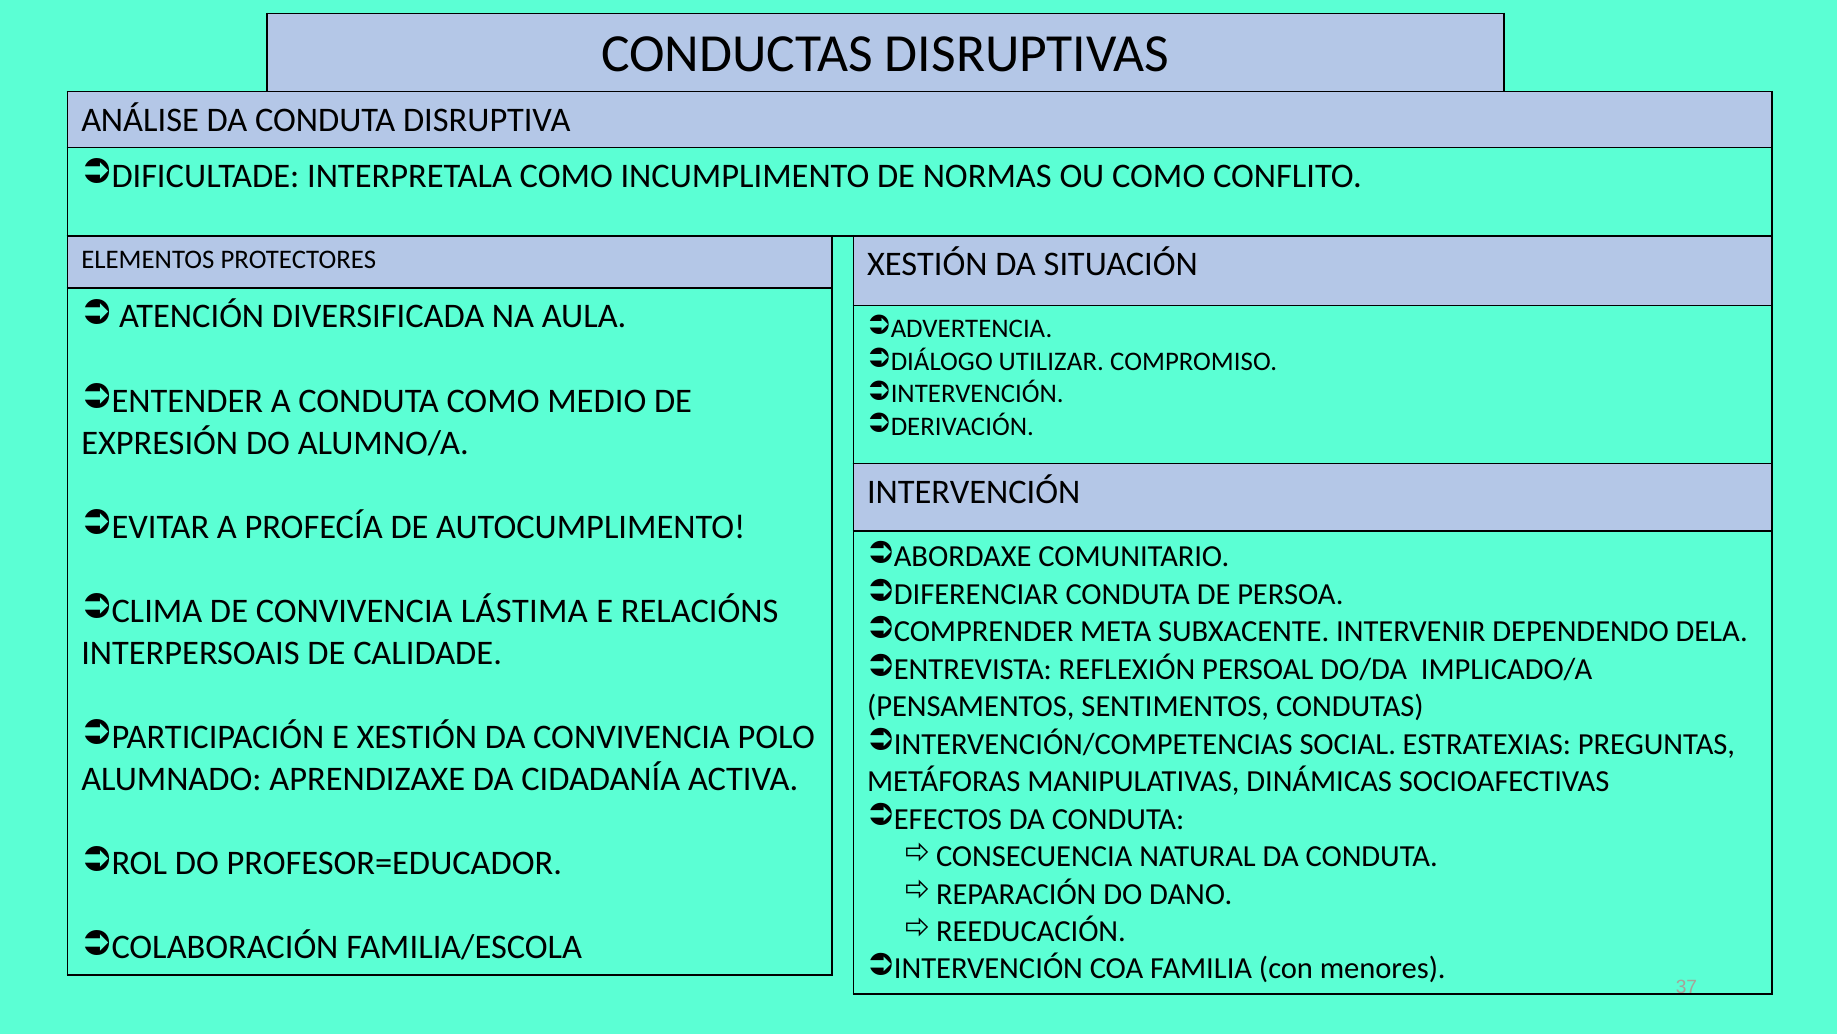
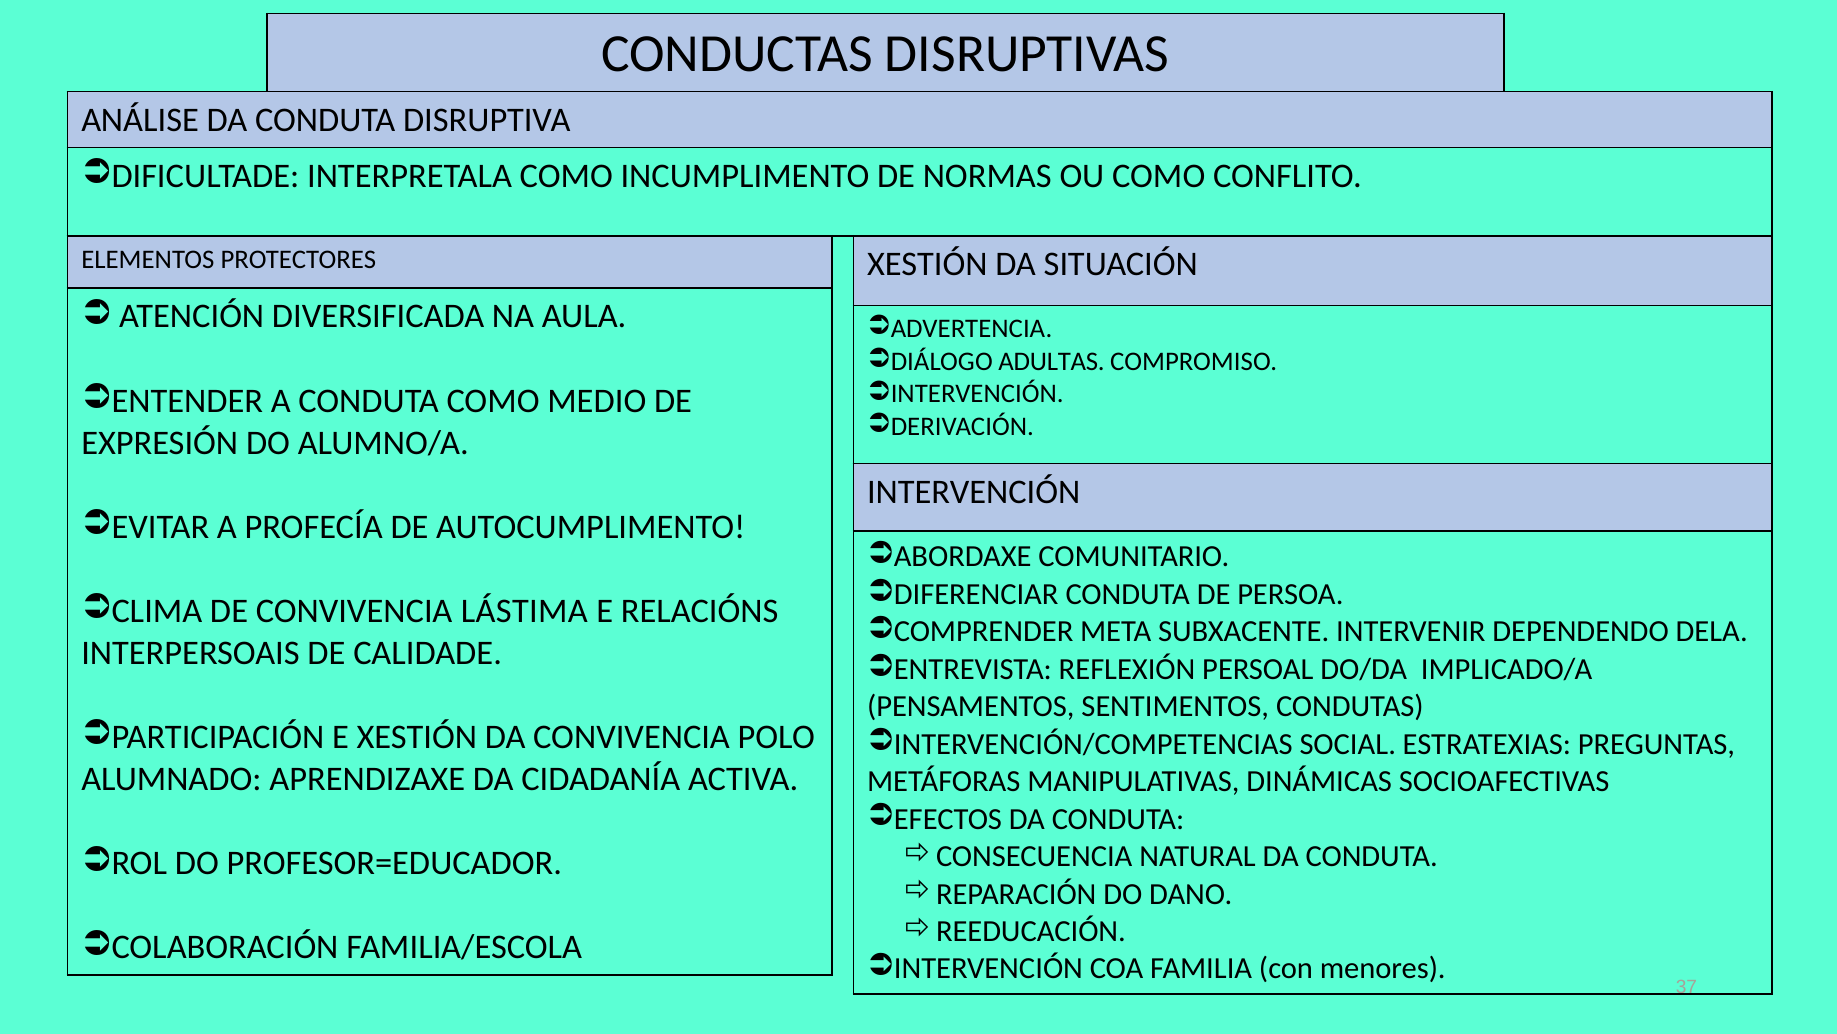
UTILIZAR: UTILIZAR -> ADULTAS (1051, 361)
